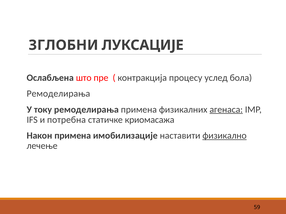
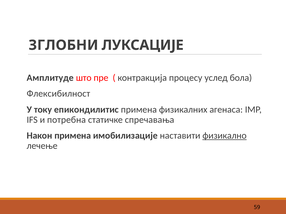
Ослабљена: Ослабљена -> Амплитуде (50, 78)
Ремоделирања: Ремоделирања -> Флексибилност (58, 94)
току ремоделирања: ремоделирања -> епикондилитис (86, 110)
агенаса underline: present -> none (226, 110)
криомасажа: криомасажа -> спречавања (150, 120)
